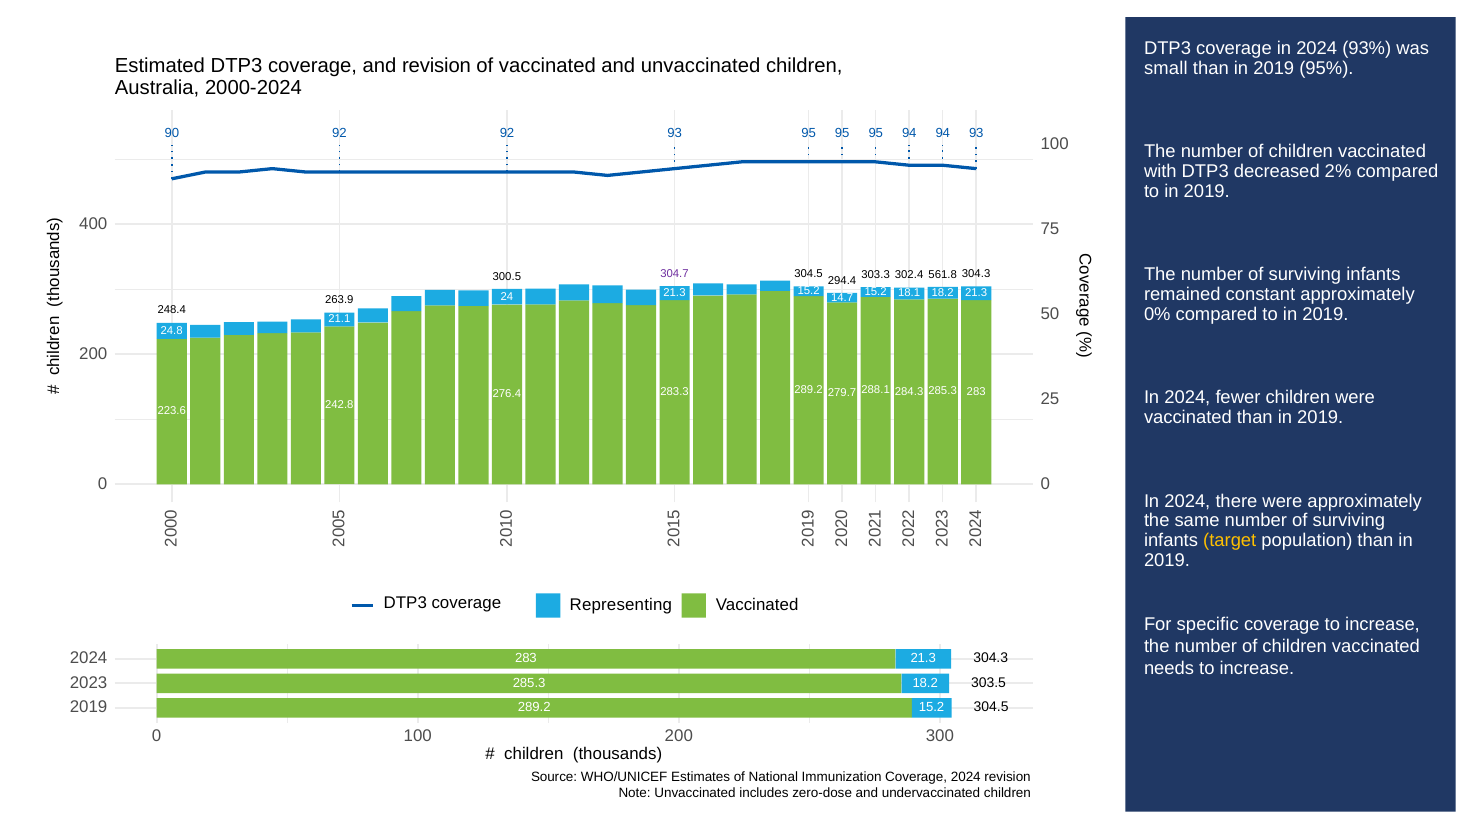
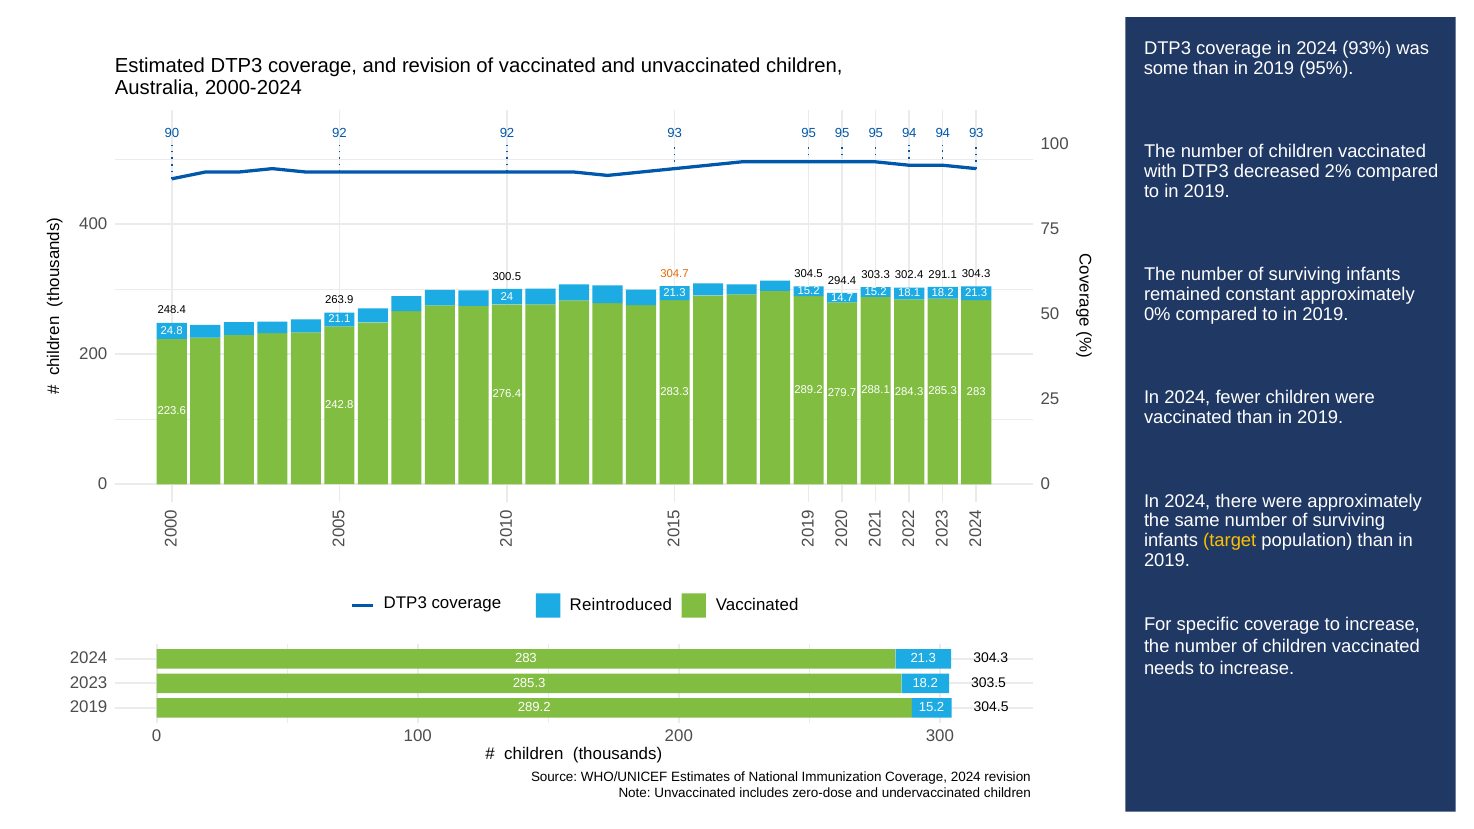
small: small -> some (1166, 68)
561.8: 561.8 -> 291.1 (943, 274)
304.7 colour: purple -> orange (674, 274)
Representing: Representing -> Reintroduced (621, 605)
